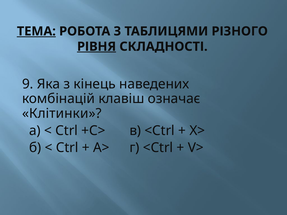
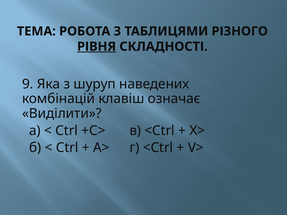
ТЕМА underline: present -> none (36, 31)
кінець: кінець -> шуруп (95, 84)
Клітинки: Клітинки -> Виділити (62, 113)
